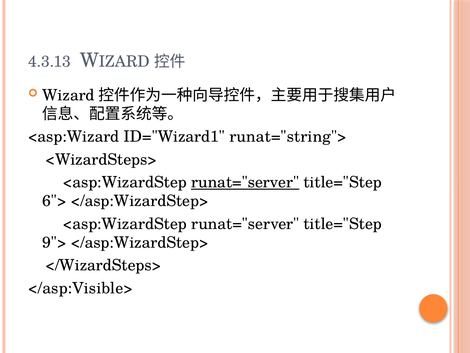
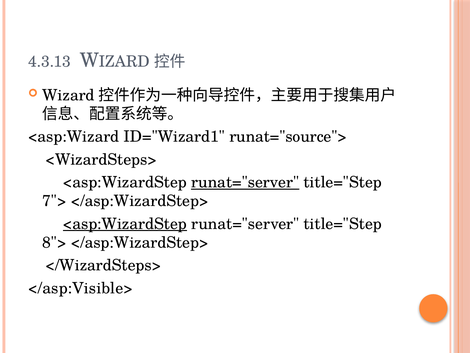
runat="string">: runat="string"> -> runat="source"> (288, 137)
6">: 6"> -> 7"> (54, 201)
<asp:WizardStep underline: none -> present (125, 224)
9">: 9"> -> 8"> (54, 242)
